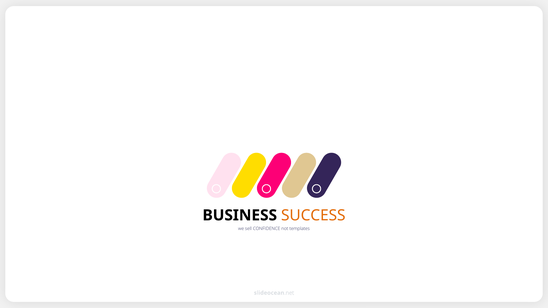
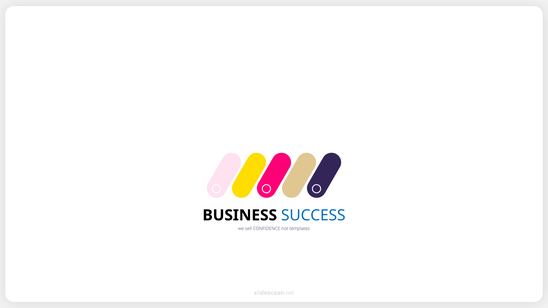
SUCCESS colour: orange -> blue (313, 215)
